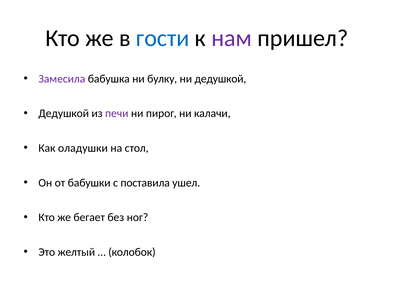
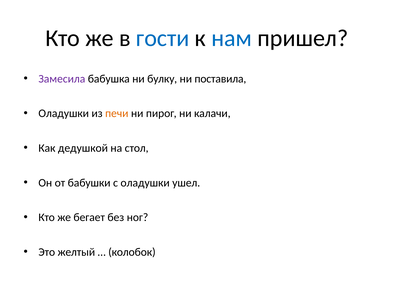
нам colour: purple -> blue (232, 38)
ни дедушкой: дедушкой -> поставила (220, 79)
Дедушкой: Дедушкой -> Оладушки (64, 113)
печи colour: purple -> orange (117, 113)
оладушки: оладушки -> дедушкой (83, 148)
с поставила: поставила -> оладушки (145, 182)
